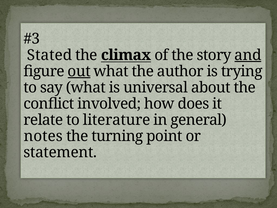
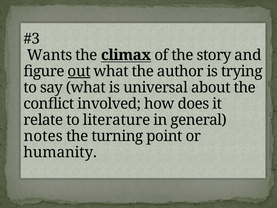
Stated: Stated -> Wants (50, 55)
and underline: present -> none (248, 55)
statement: statement -> humanity (60, 152)
